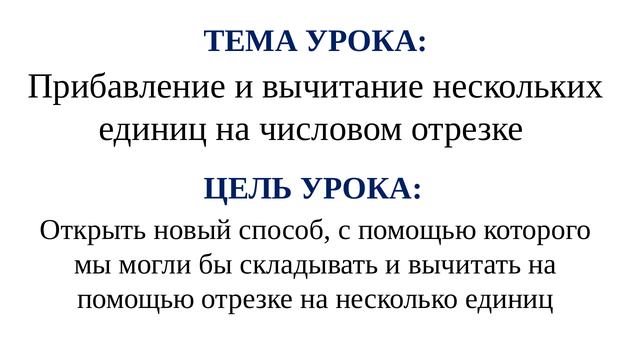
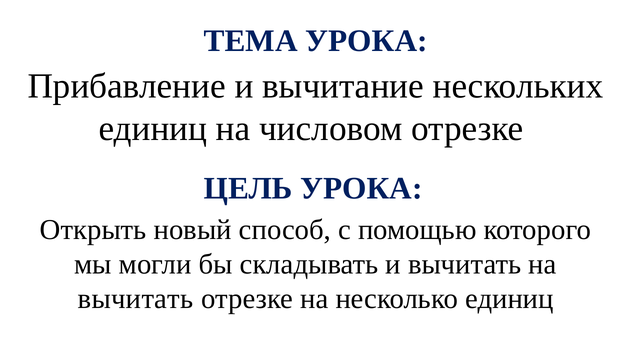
помощью: помощью -> вычитать (136, 298)
